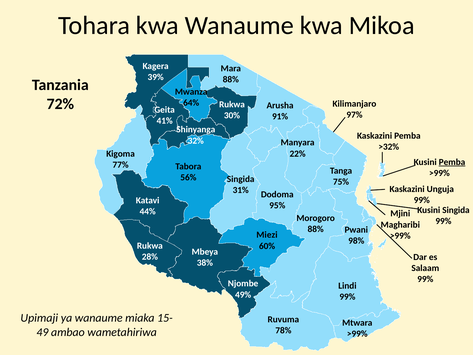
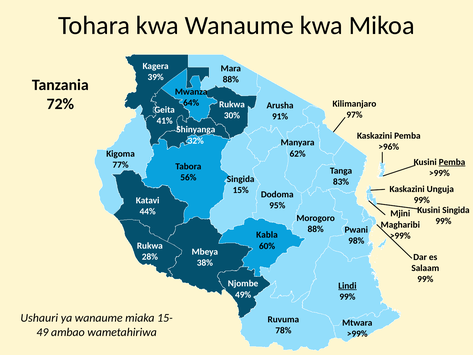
>32%: >32% -> >96% (389, 147)
22%: 22% -> 62% (298, 154)
75%: 75% -> 83% (341, 182)
31%: 31% -> 15% (241, 190)
Miezi: Miezi -> Kabla (267, 235)
Lindi underline: none -> present (347, 286)
Upimaji: Upimaji -> Ushauri (39, 318)
